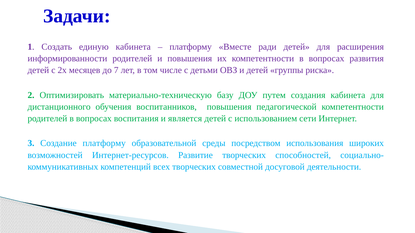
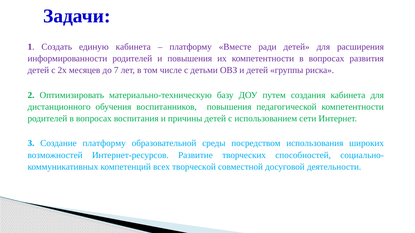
является: является -> причины (185, 119)
всех творческих: творческих -> творческой (194, 167)
